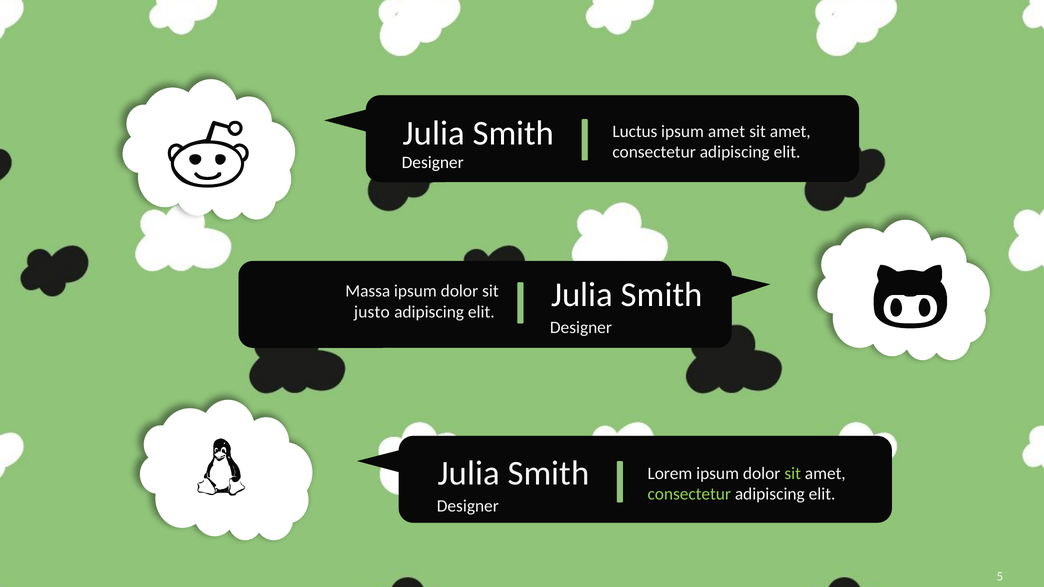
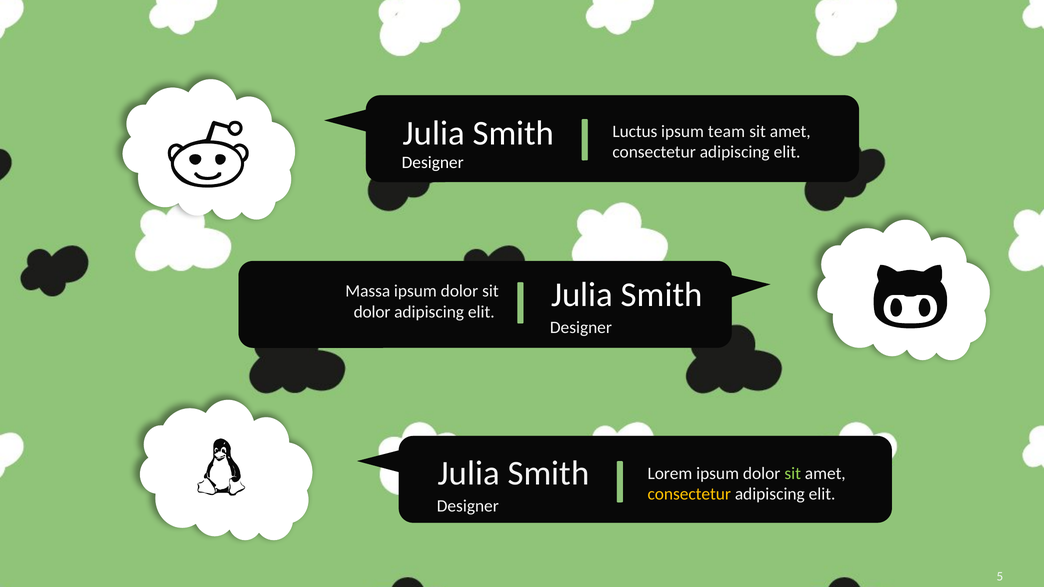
ipsum amet: amet -> team (726, 131)
justo: justo -> dolor (372, 312)
consectetur colour: light green -> yellow (689, 494)
